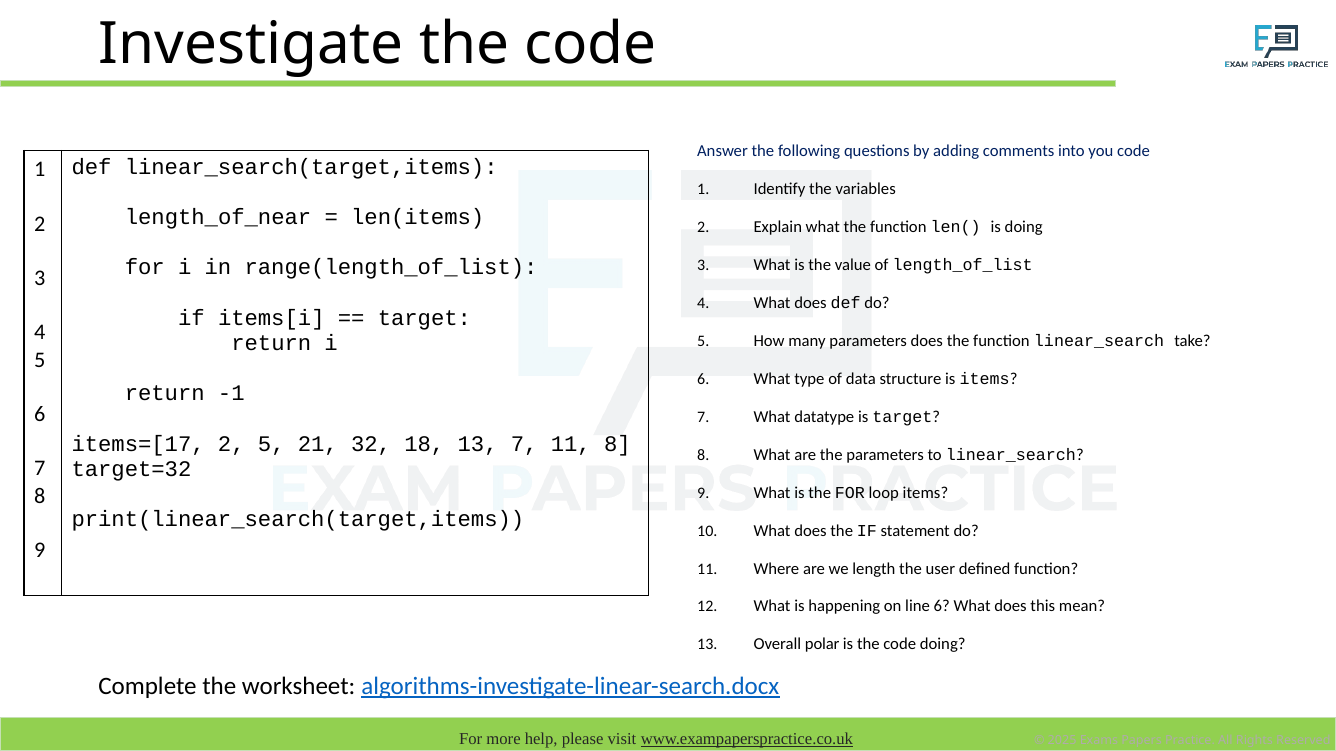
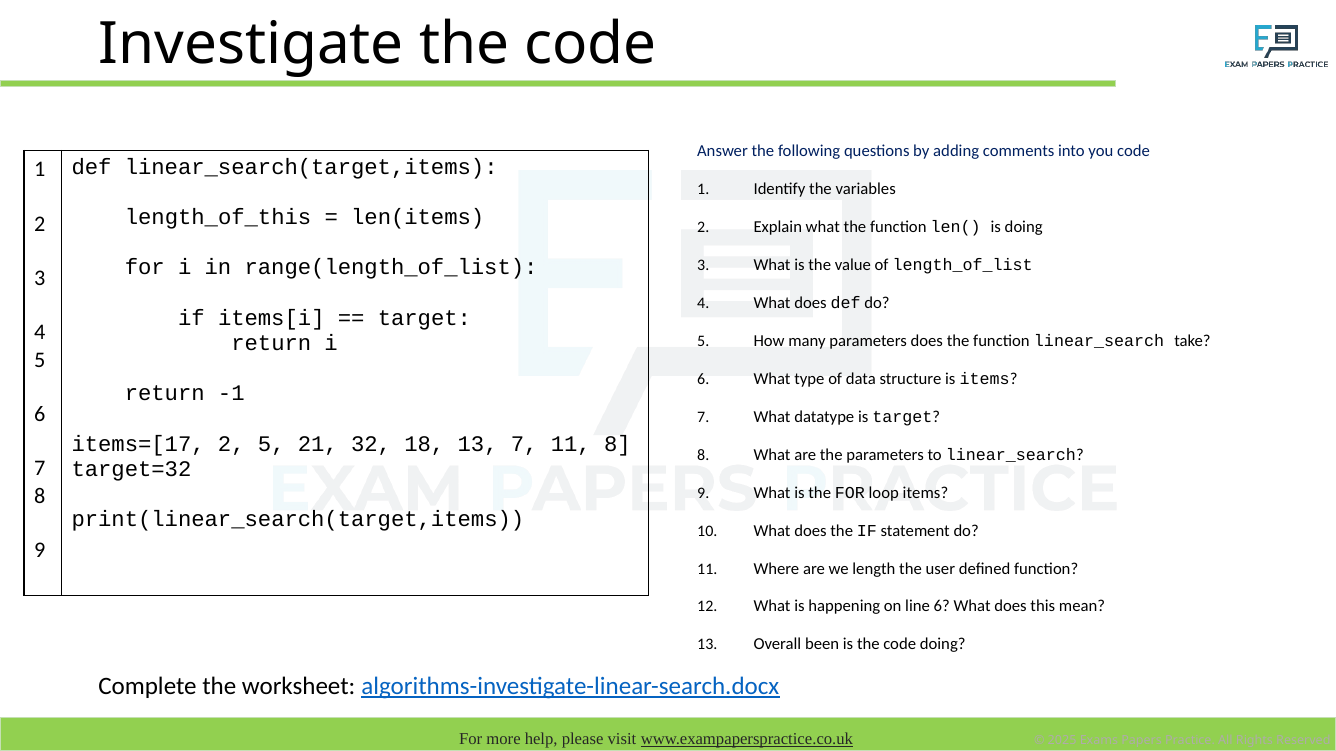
length_of_near: length_of_near -> length_of_this (218, 217)
polar: polar -> been (822, 645)
